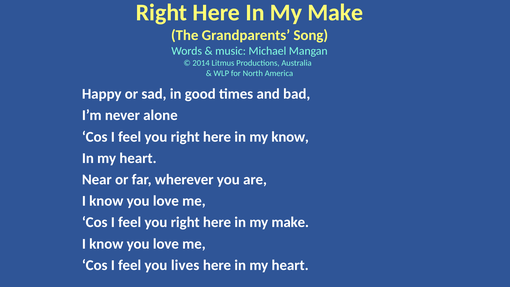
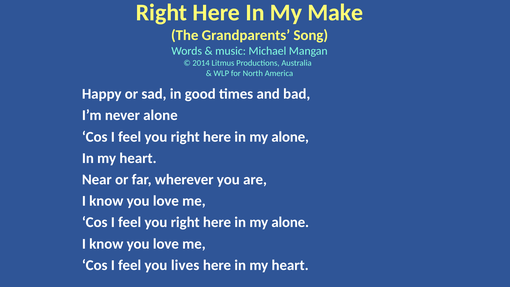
know: know -> alone (290, 137)
make: make -> alone (290, 222)
